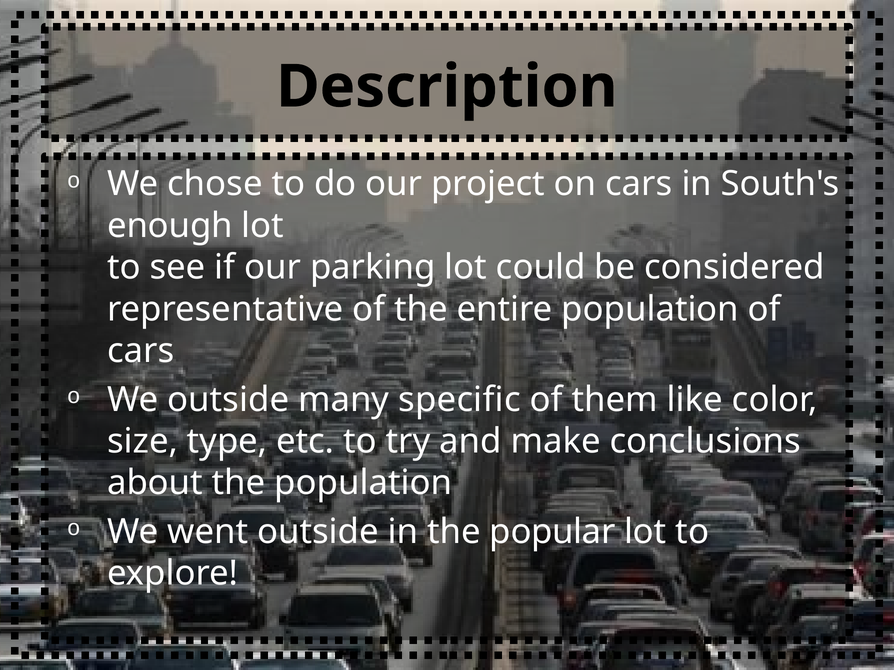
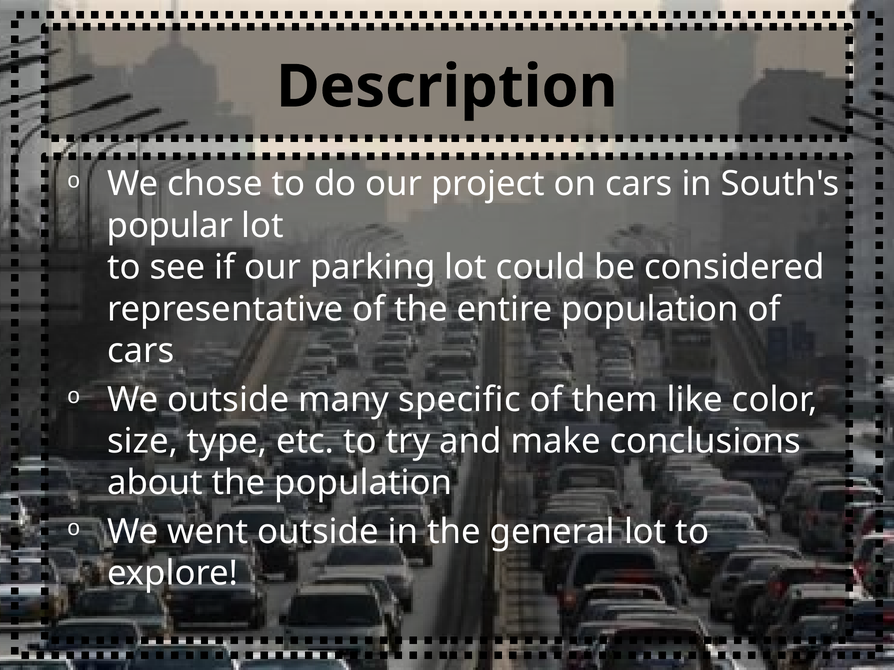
enough: enough -> popular (170, 226)
popular: popular -> general (552, 532)
